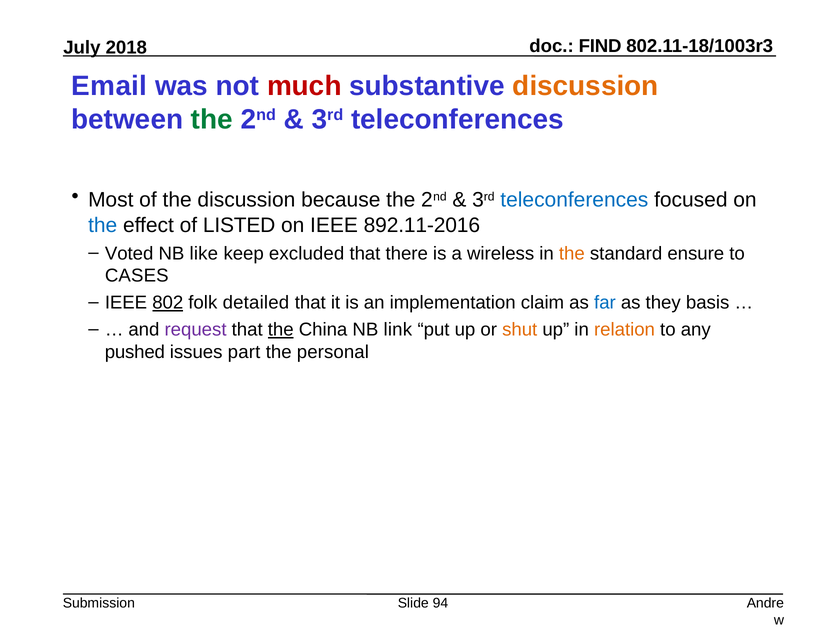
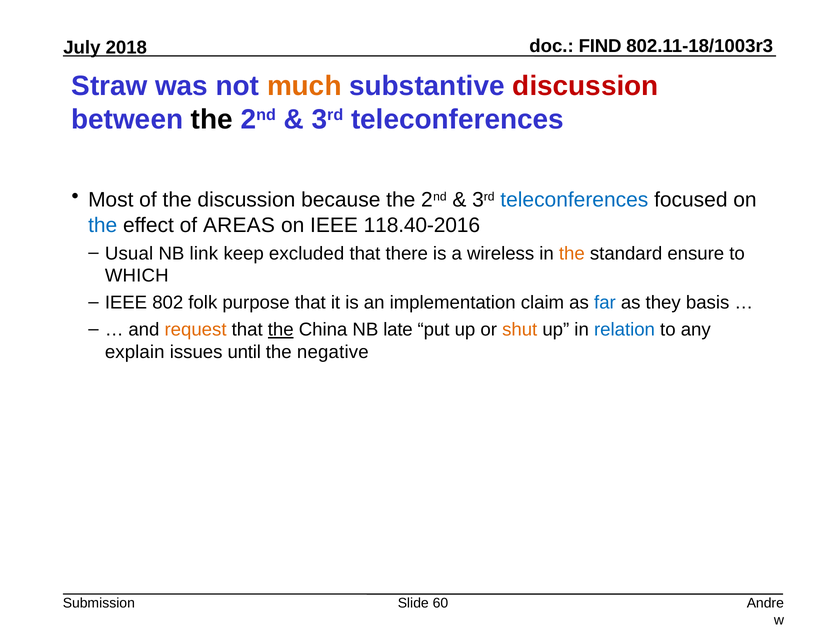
Email: Email -> Straw (109, 86)
much colour: red -> orange (304, 86)
discussion colour: orange -> red (585, 86)
the colour: green -> black (212, 119)
LISTED: LISTED -> AREAS (239, 225)
892.11-2016: 892.11-2016 -> 118.40-2016 (422, 225)
Voted: Voted -> Usual (129, 253)
like: like -> link (204, 253)
CASES: CASES -> WHICH (137, 276)
802 underline: present -> none (168, 303)
detailed: detailed -> purpose (256, 303)
request colour: purple -> orange (196, 330)
link: link -> late (398, 330)
relation colour: orange -> blue (625, 330)
pushed: pushed -> explain (135, 352)
part: part -> until (244, 352)
personal: personal -> negative (333, 352)
94: 94 -> 60 (440, 603)
